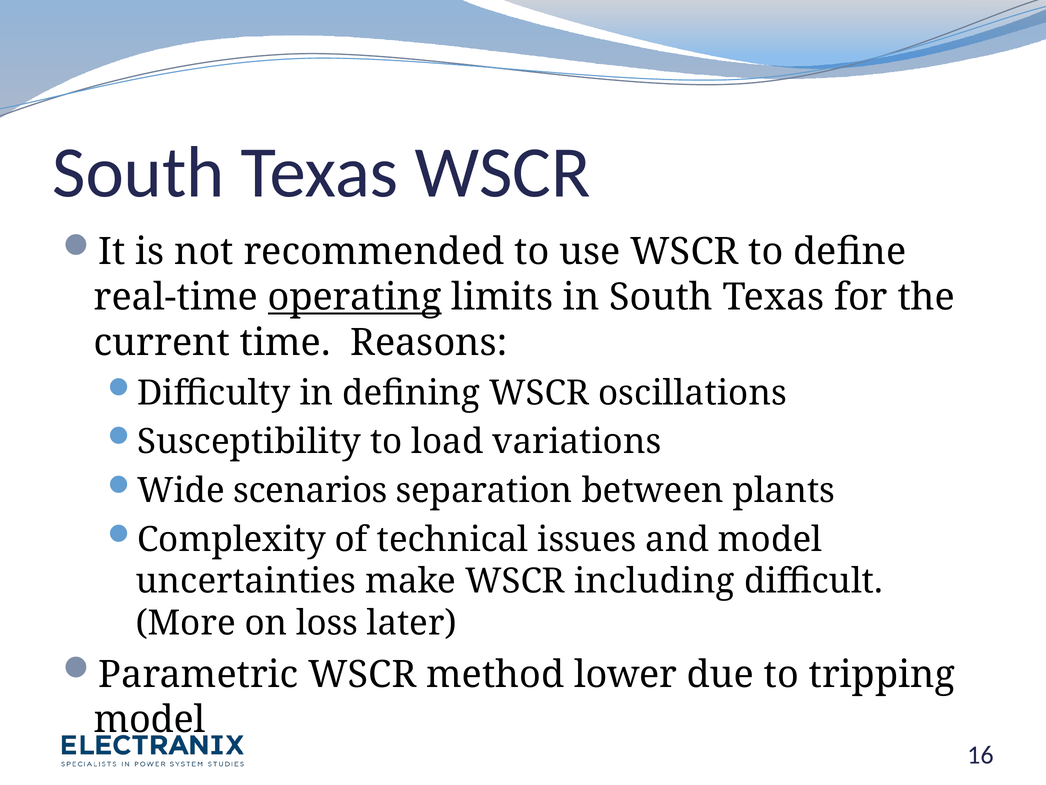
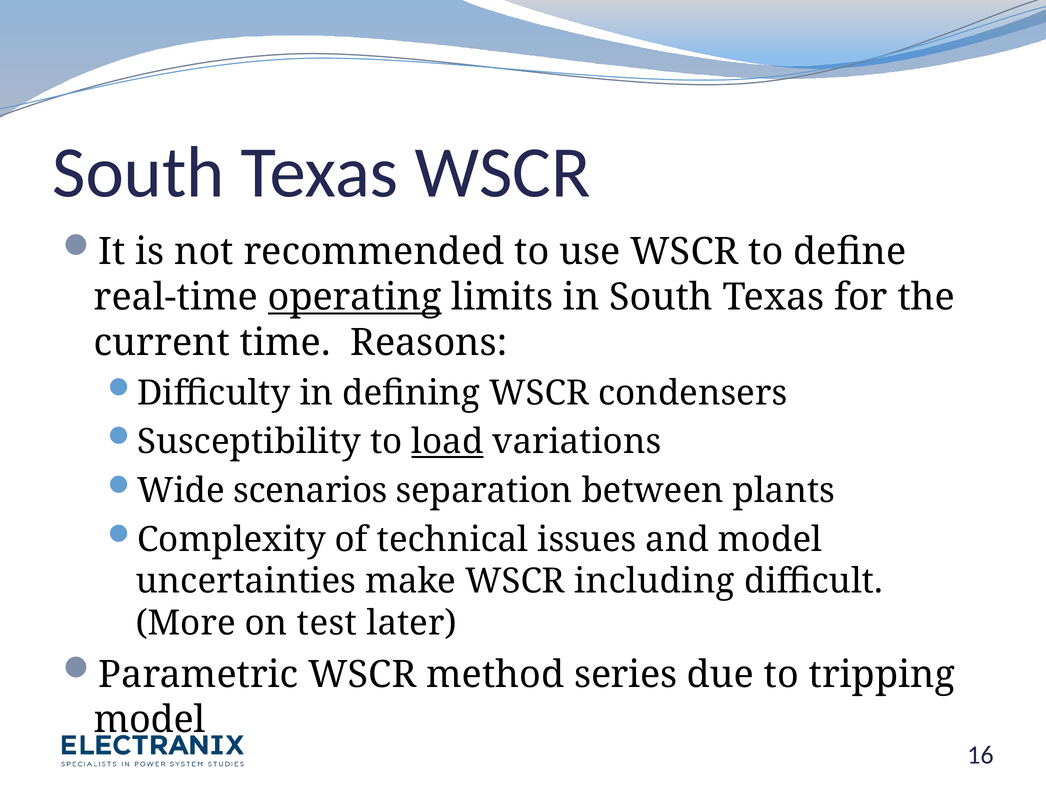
oscillations: oscillations -> condensers (693, 393)
load underline: none -> present (447, 442)
loss: loss -> test (327, 623)
lower: lower -> series (626, 674)
